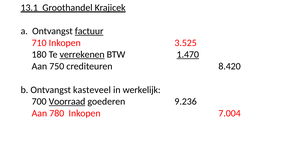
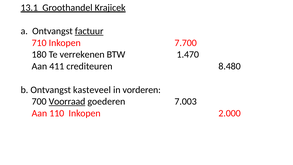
3.525: 3.525 -> 7.700 (186, 43)
verrekenen underline: present -> none (82, 55)
1.470 underline: present -> none (188, 55)
750: 750 -> 411 (57, 66)
8.420: 8.420 -> 8.480 (230, 66)
werkelijk: werkelijk -> vorderen (142, 90)
9.236: 9.236 -> 7.003 (186, 101)
780: 780 -> 110 (57, 113)
7.004: 7.004 -> 2.000 (230, 113)
